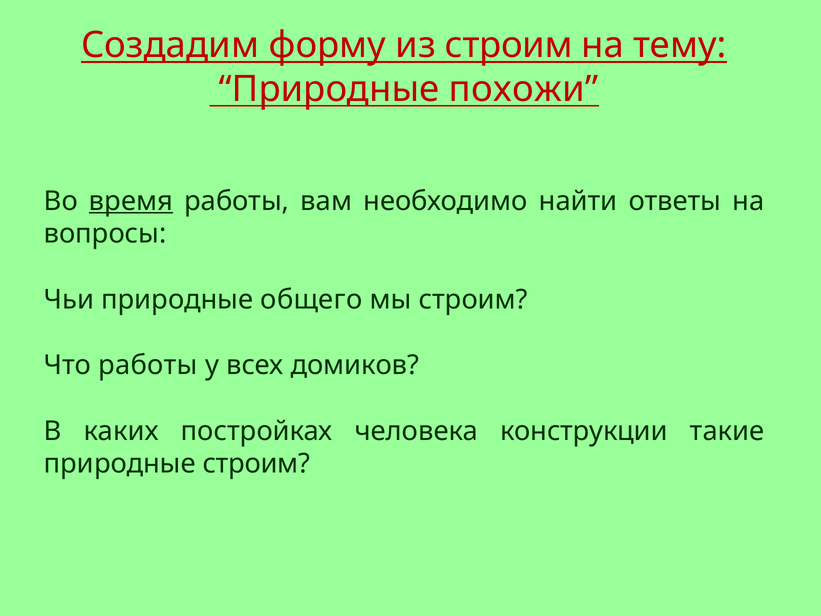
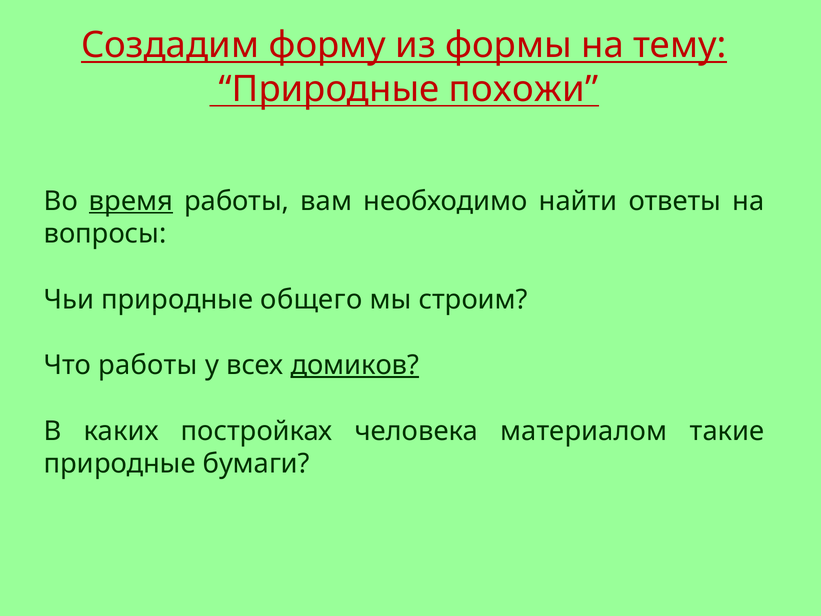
из строим: строим -> формы (509, 45)
домиков underline: none -> present (355, 365)
конструкции: конструкции -> материалом (584, 431)
природные строим: строим -> бумаги (256, 464)
